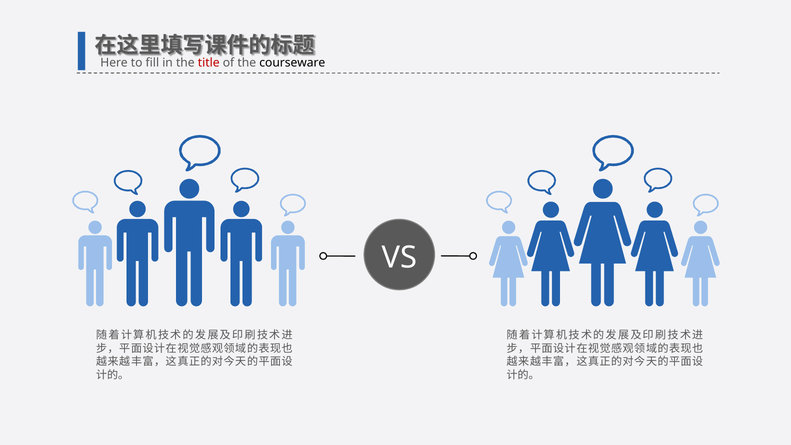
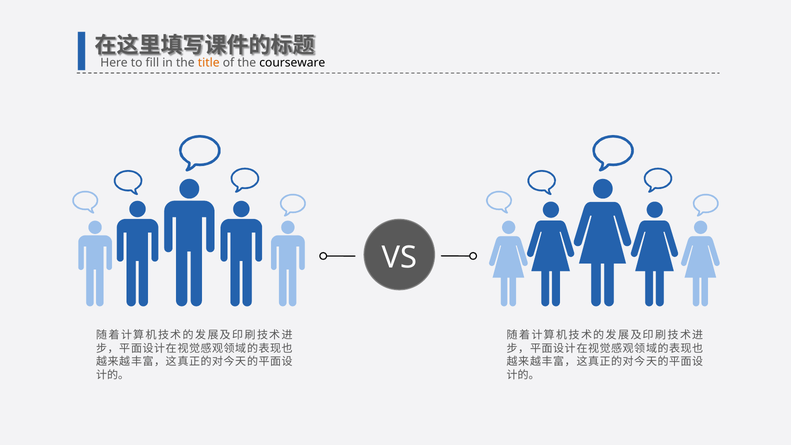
title colour: red -> orange (209, 63)
